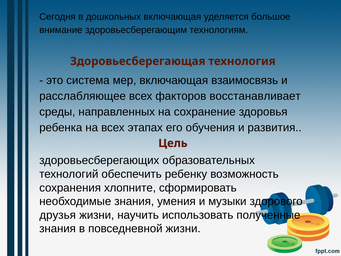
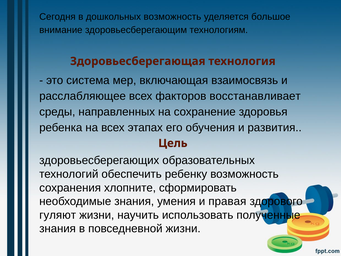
дошкольных включающая: включающая -> возможность (172, 17)
музыки: музыки -> правая (227, 201)
друзья: друзья -> гуляют (58, 215)
